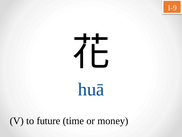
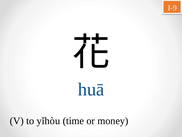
future: future -> yǐhòu (48, 120)
